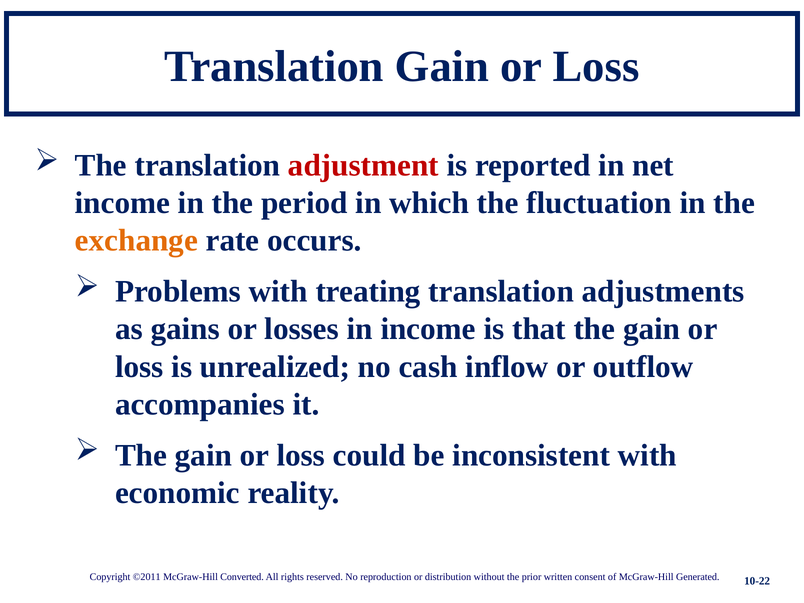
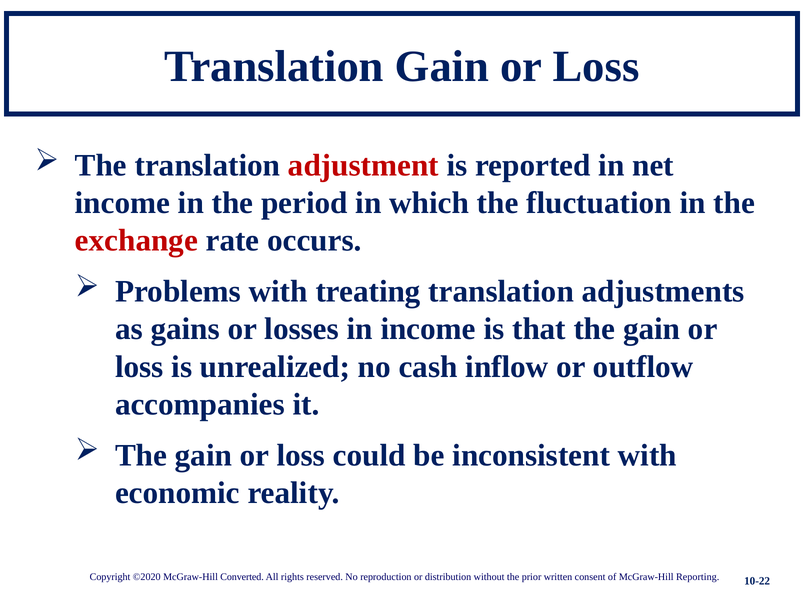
exchange colour: orange -> red (136, 241)
©2011: ©2011 -> ©2020 (147, 577)
Generated: Generated -> Reporting (698, 577)
